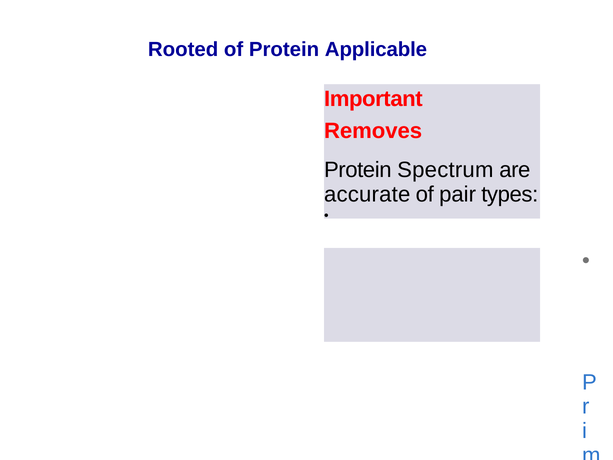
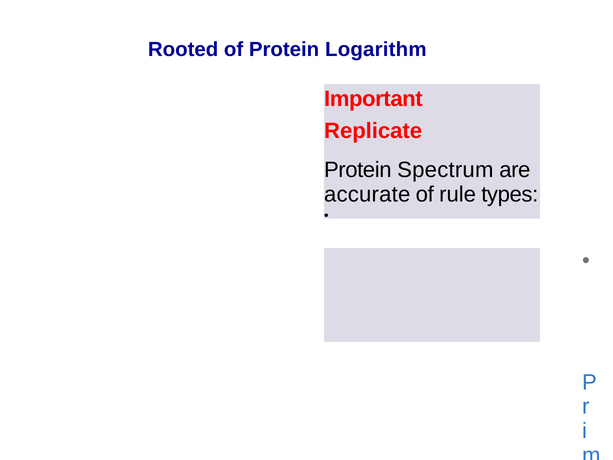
Applicable: Applicable -> Logarithm (376, 49)
Removes: Removes -> Replicate (373, 131)
pair: pair -> rule (458, 194)
